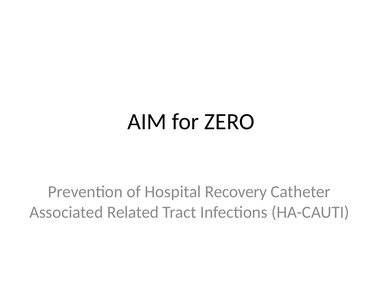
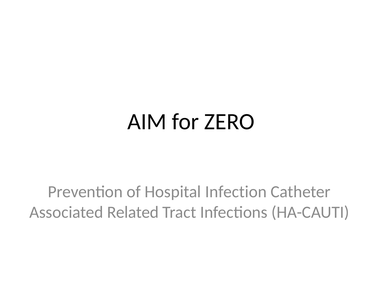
Recovery: Recovery -> Infection (236, 192)
